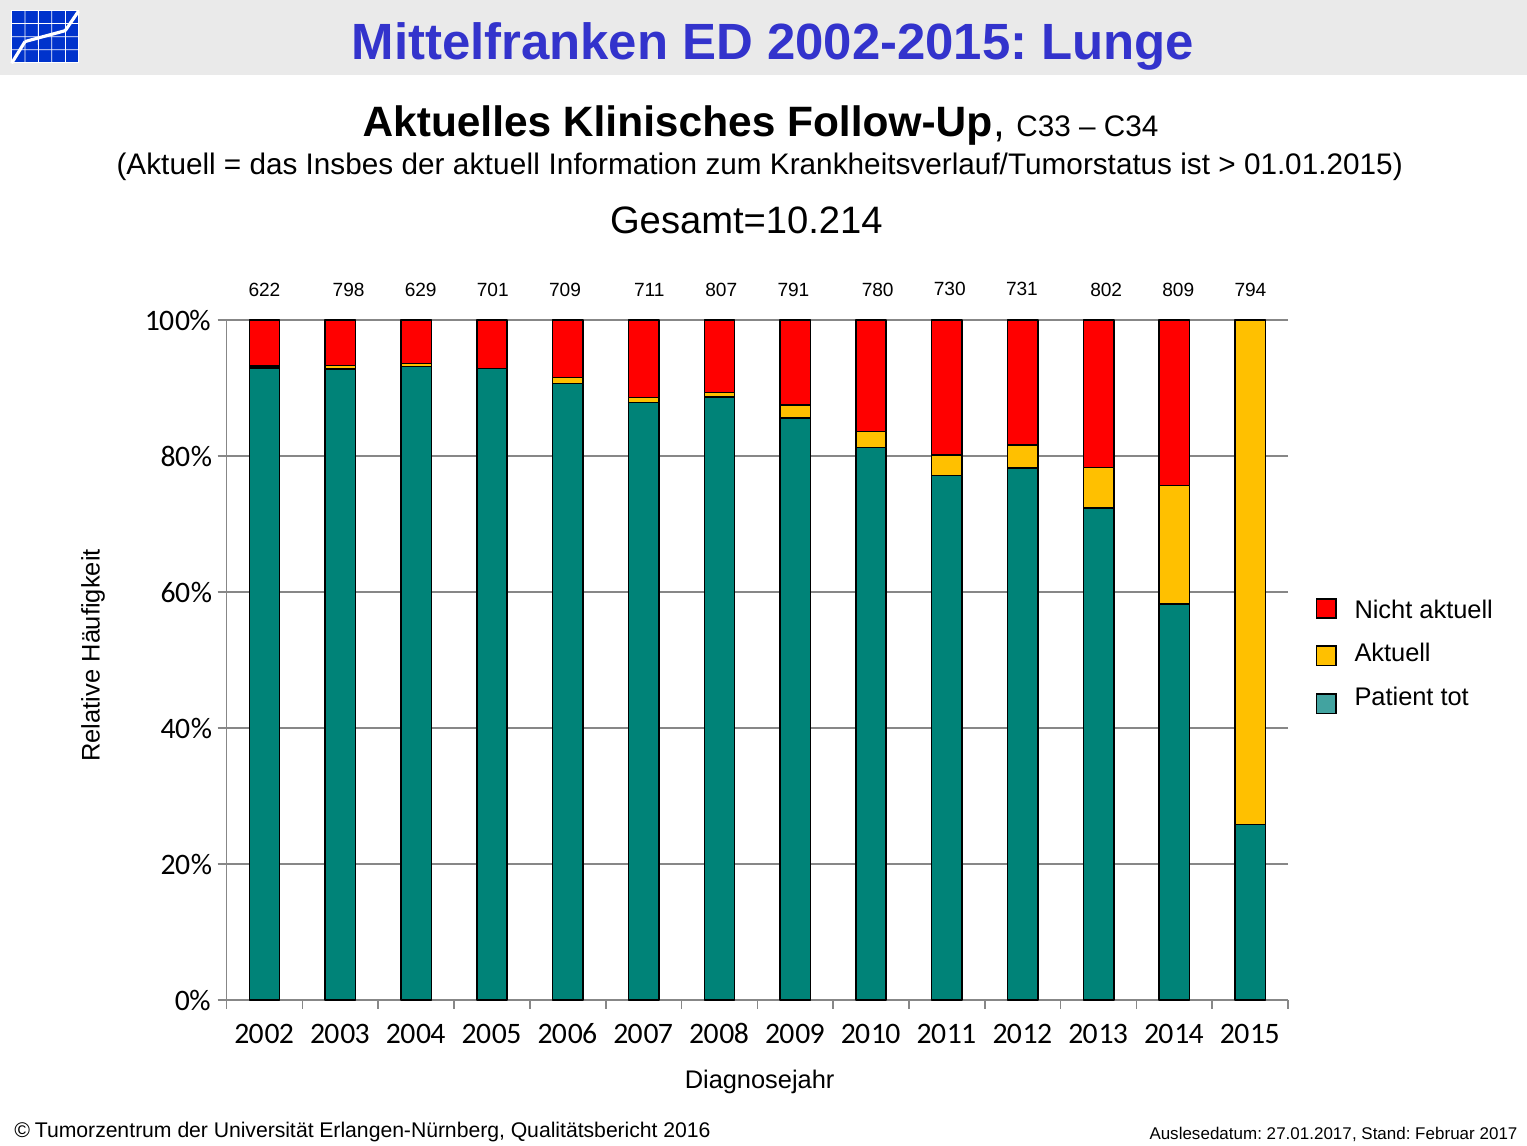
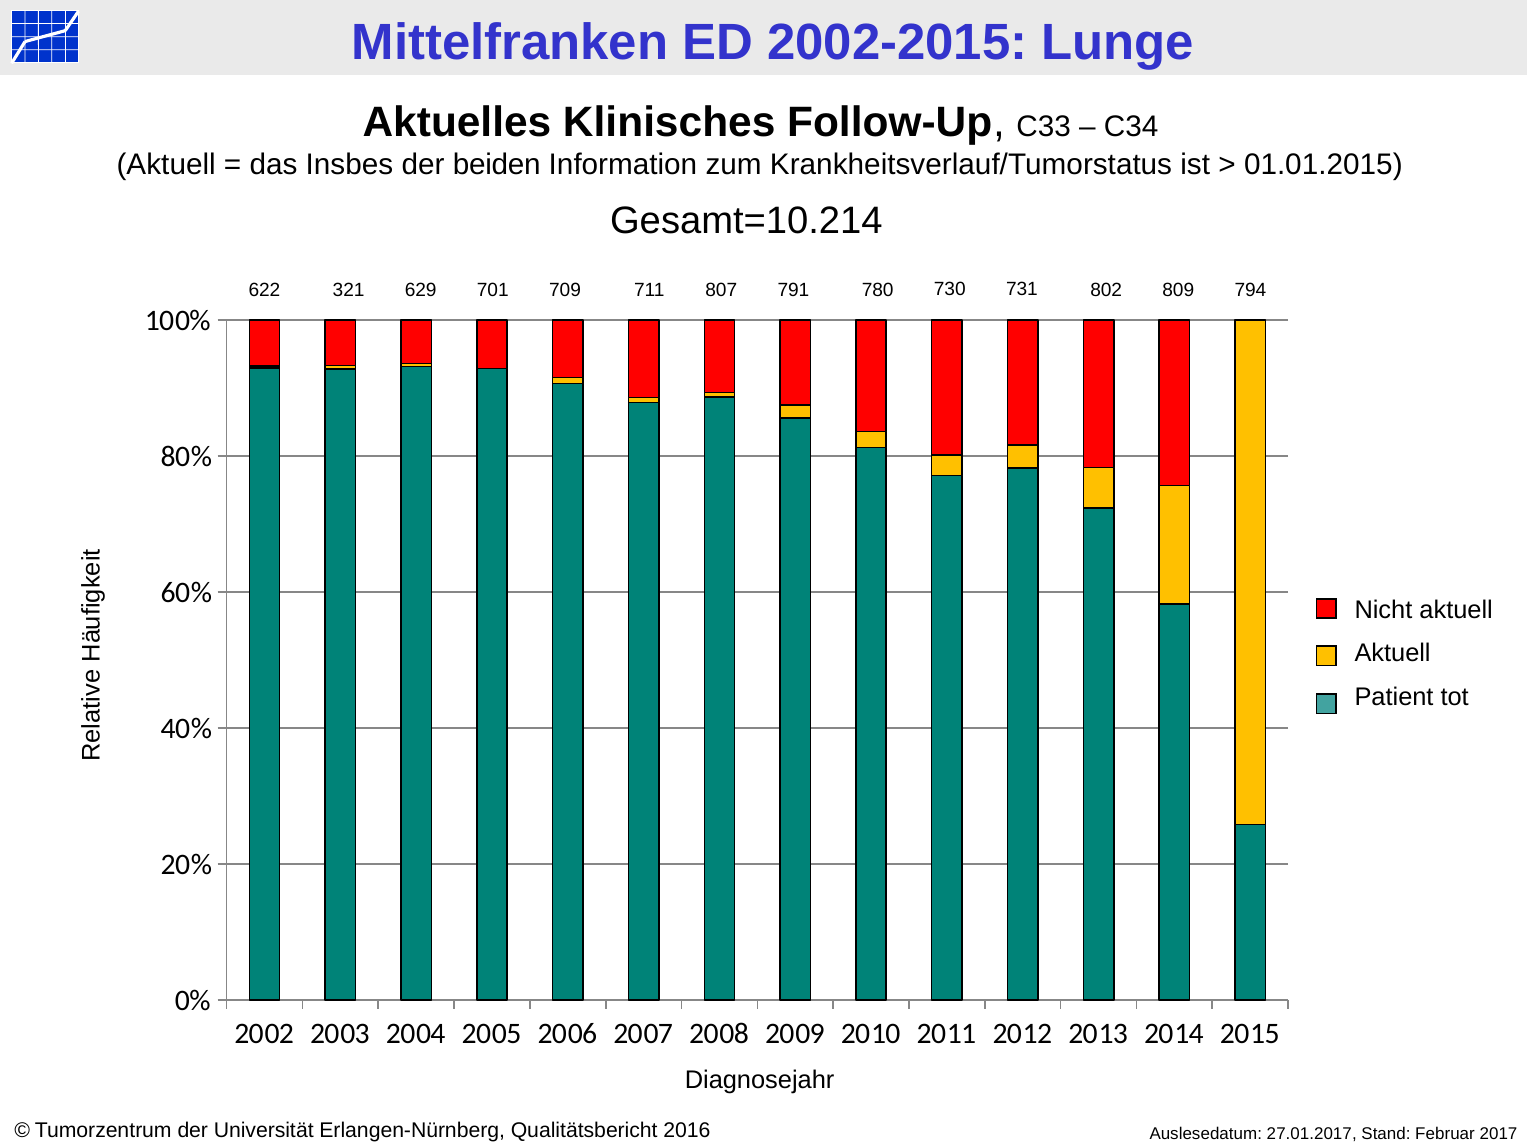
der aktuell: aktuell -> beiden (497, 165)
798: 798 -> 321 (349, 290)
